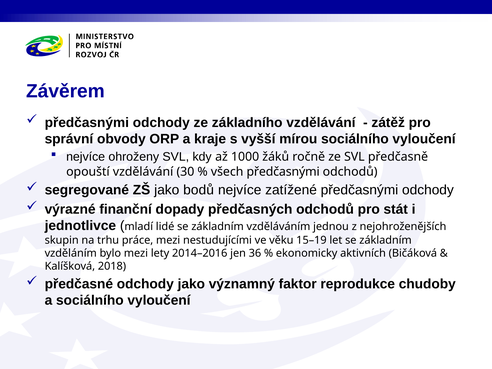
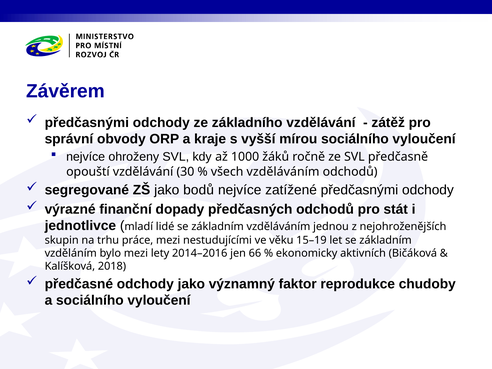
všech předčasnými: předčasnými -> vzděláváním (283, 172)
36: 36 -> 66 (255, 253)
